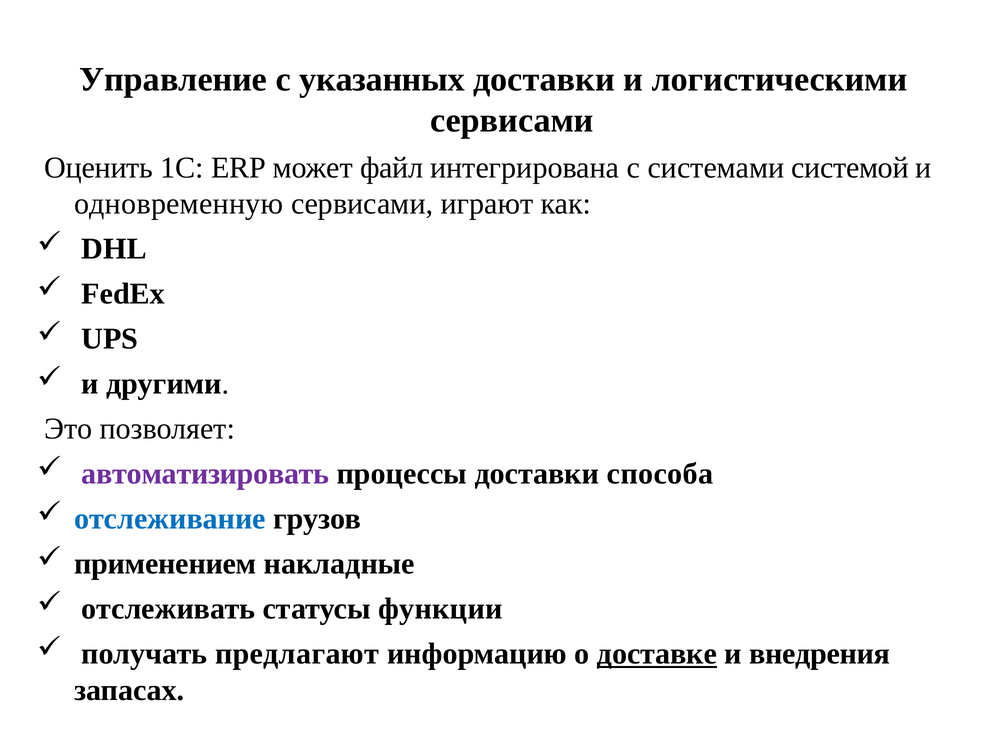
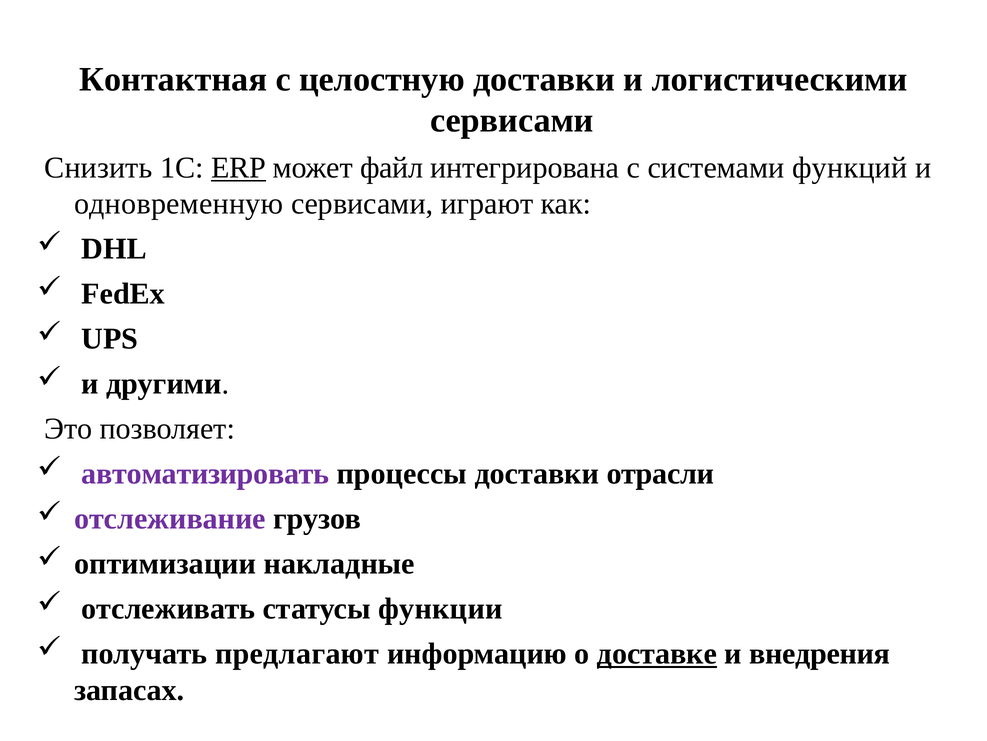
Управление: Управление -> Контактная (173, 79)
указанных: указанных -> целостную (382, 79)
Оценить: Оценить -> Снизить (98, 168)
ERP underline: none -> present (239, 168)
системой: системой -> функций (850, 168)
способа: способа -> отрасли (660, 474)
отслеживание colour: blue -> purple (170, 518)
применением: применением -> оптимизации (165, 563)
